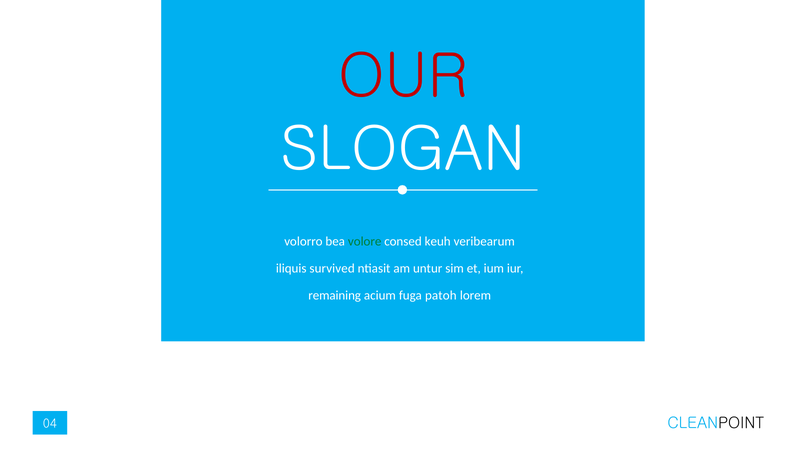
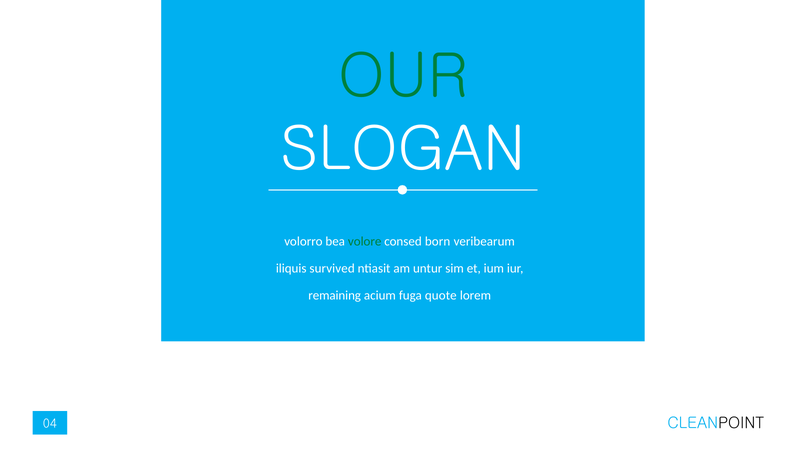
OUR colour: red -> green (403, 76)
keuh: keuh -> born (438, 241)
patoh: patoh -> quote (441, 295)
